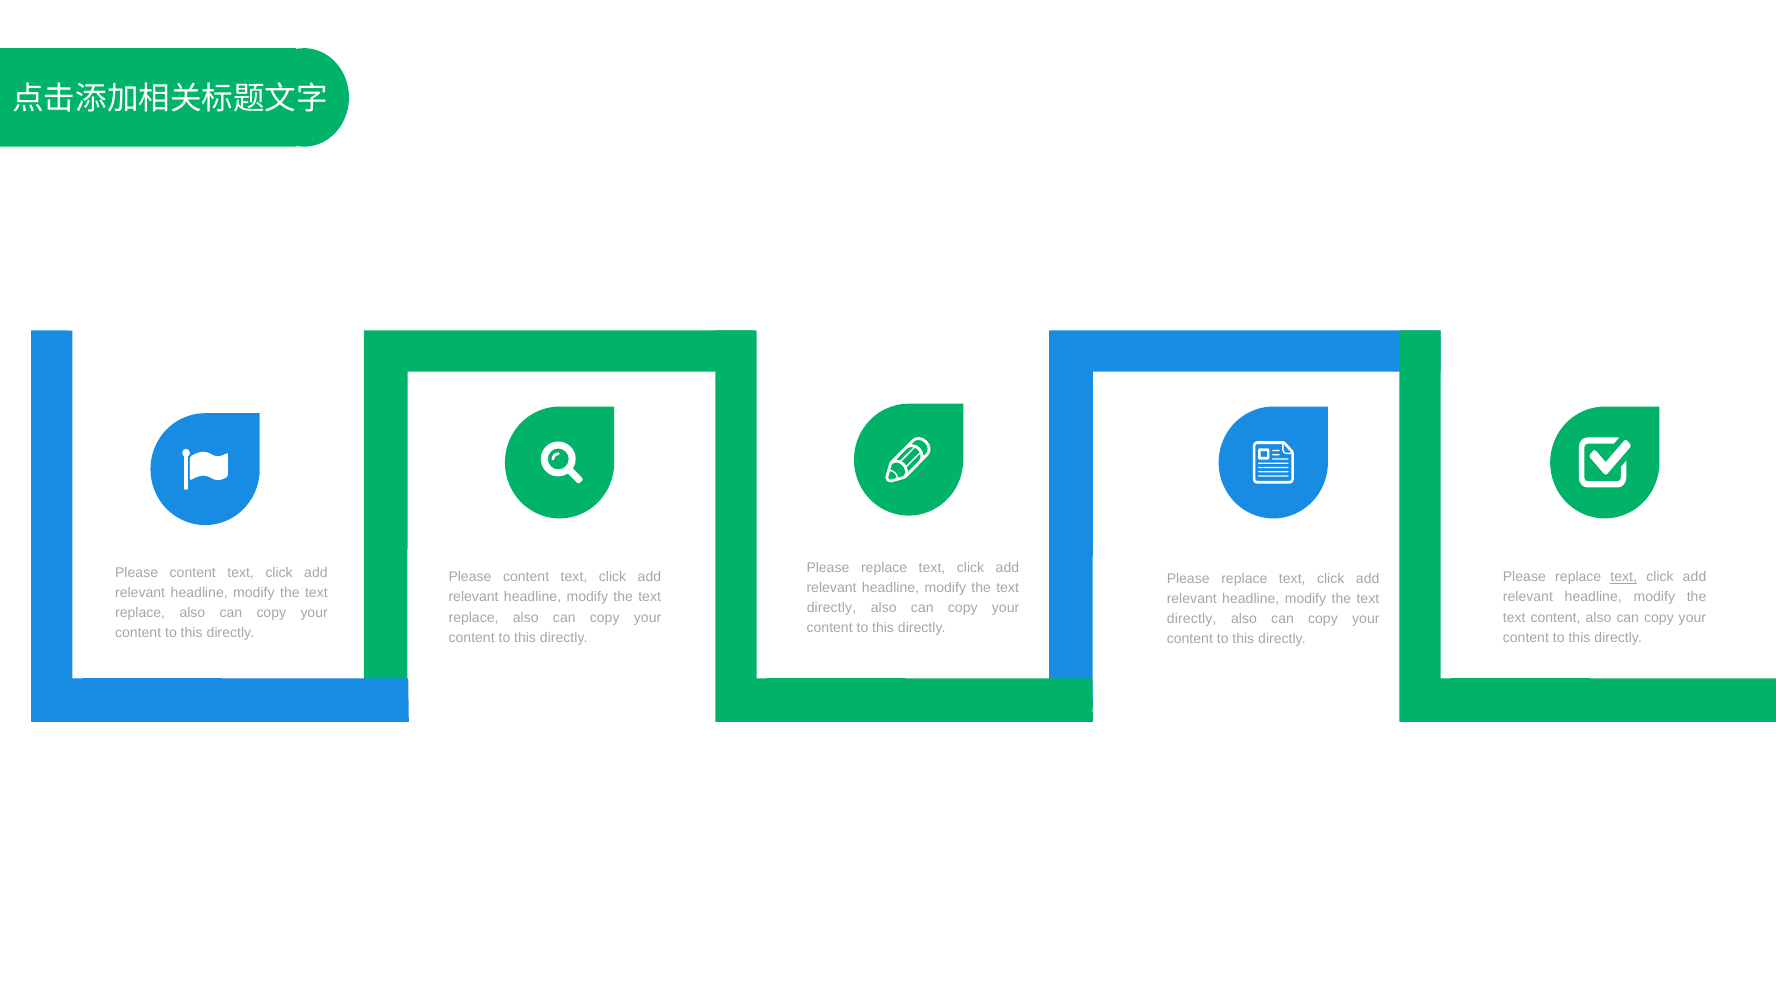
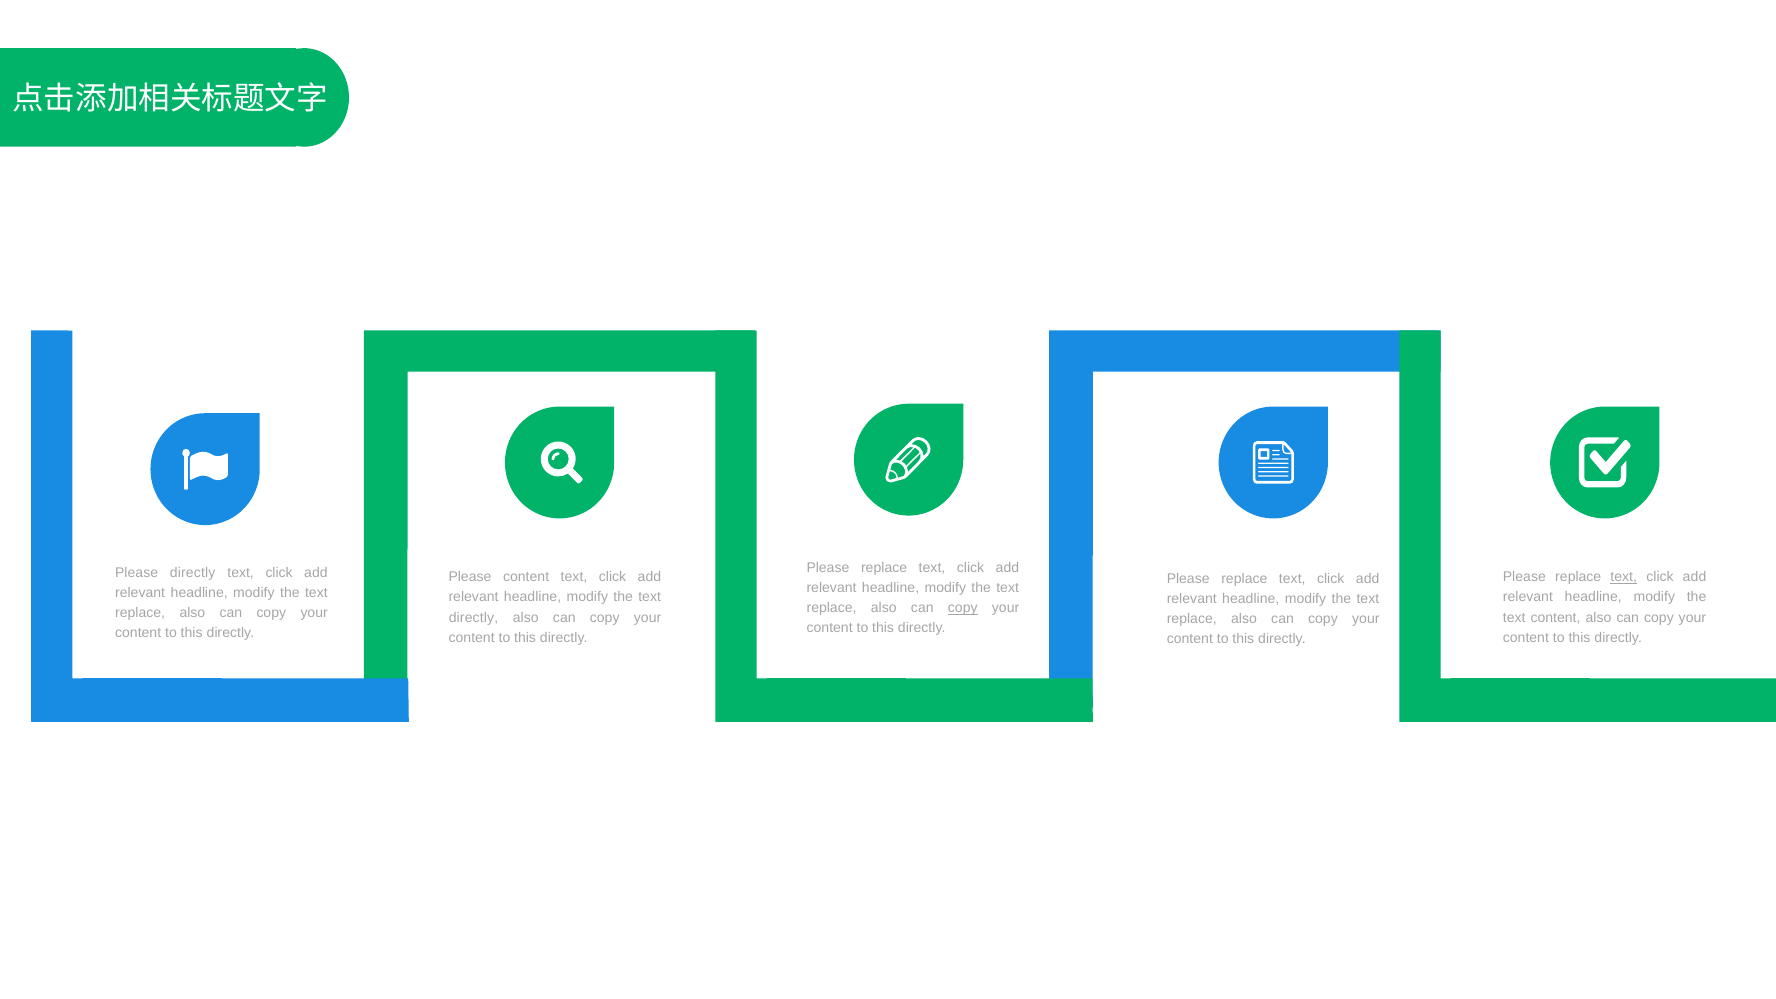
content: content -> directly (193, 572)
directly: directly -> replace (832, 608)
copy underline: none -> present (963, 608)
replace: replace -> directly (473, 617)
directly: directly -> replace (1192, 619)
